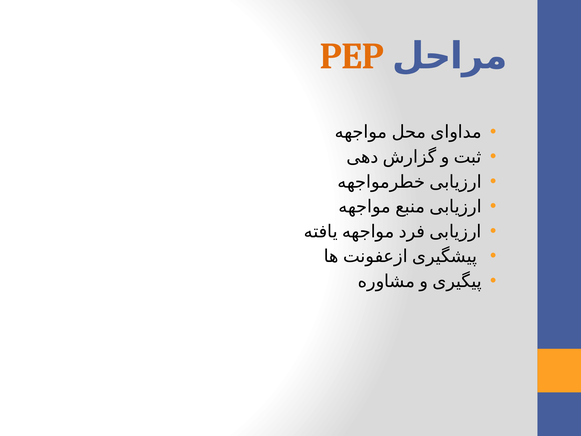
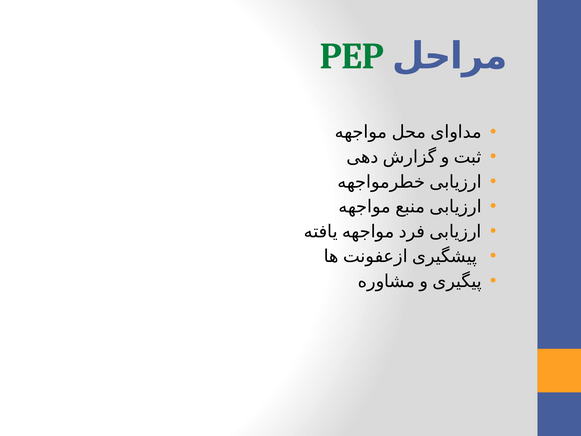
PEP colour: orange -> green (352, 56)
